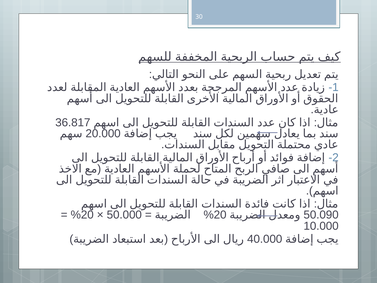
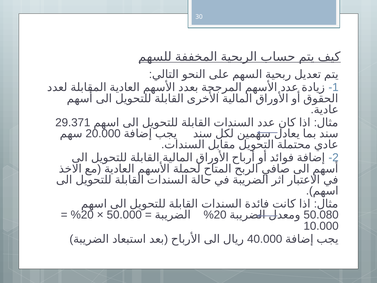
36.817: 36.817 -> 29.371 (73, 122)
50.090: 50.090 -> 50.080 (321, 215)
